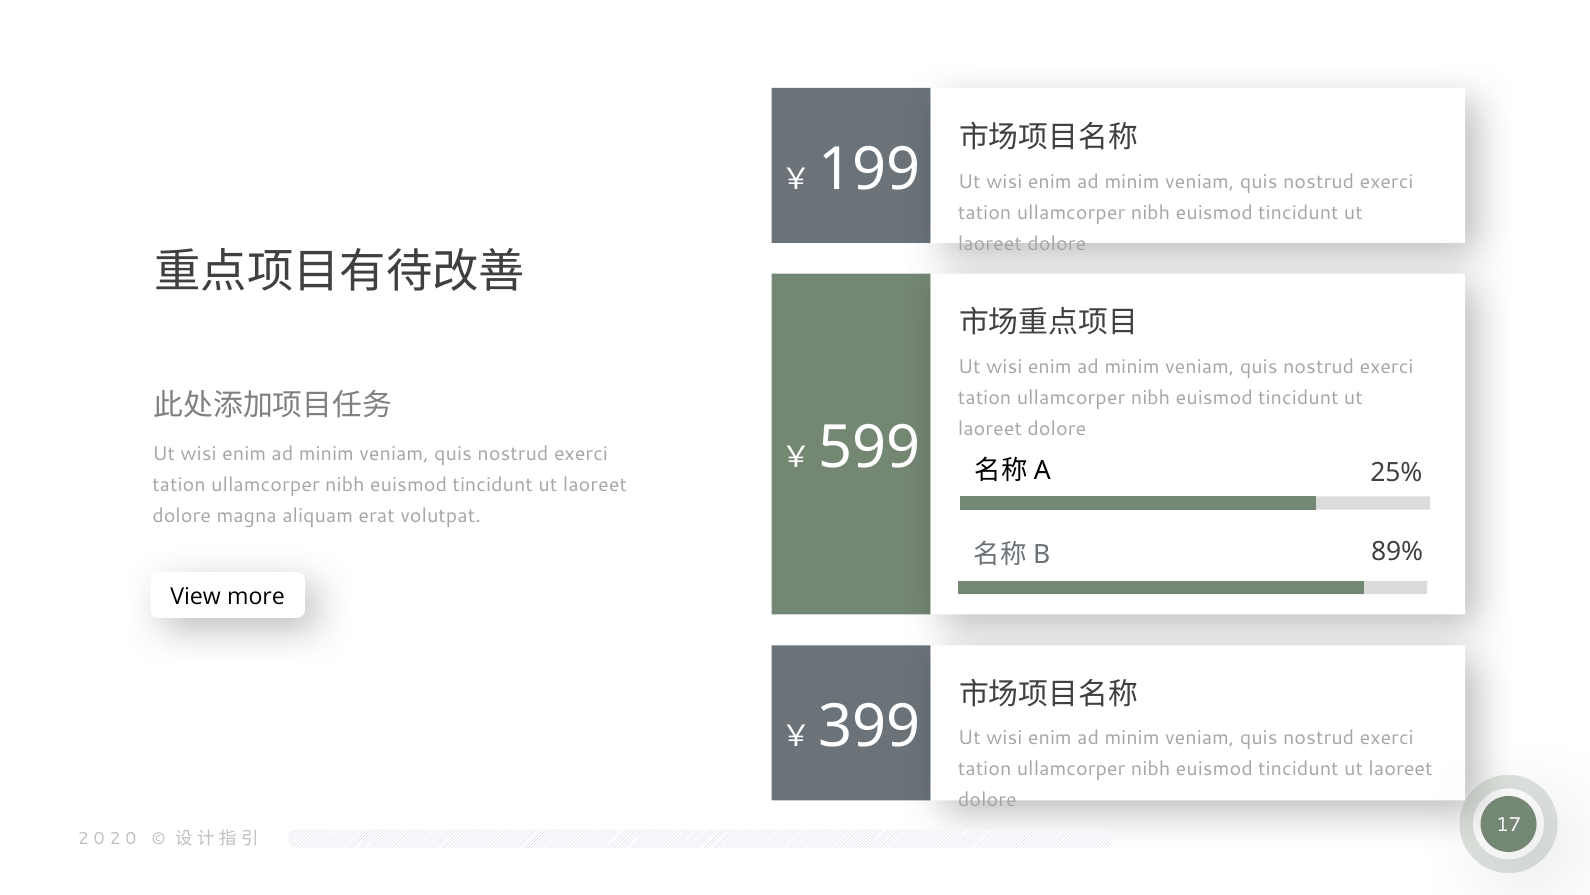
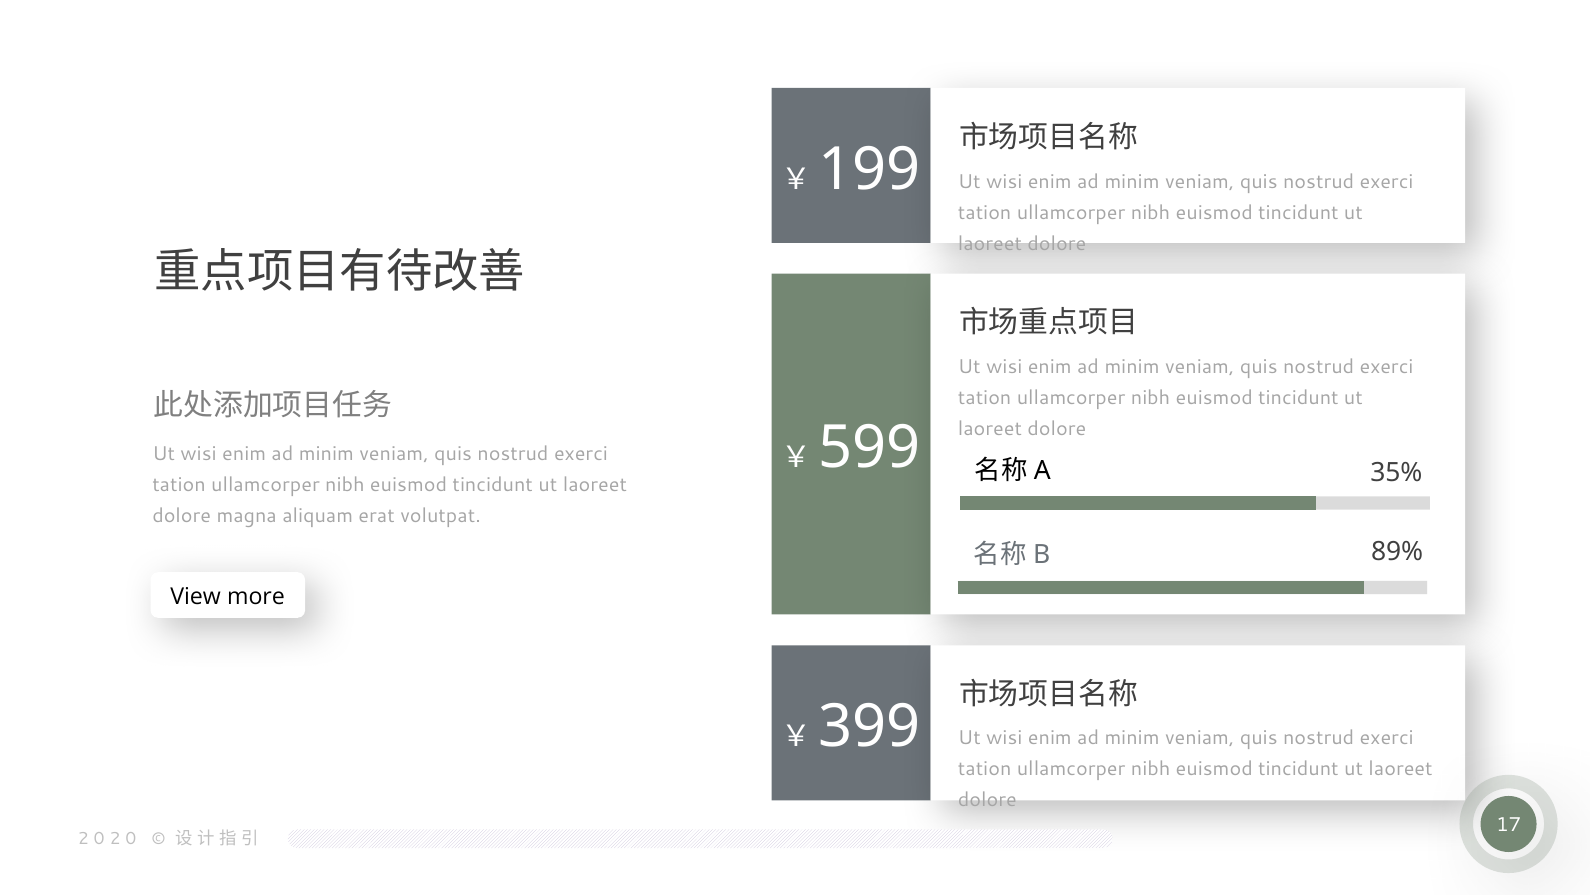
25%: 25% -> 35% (1396, 472)
